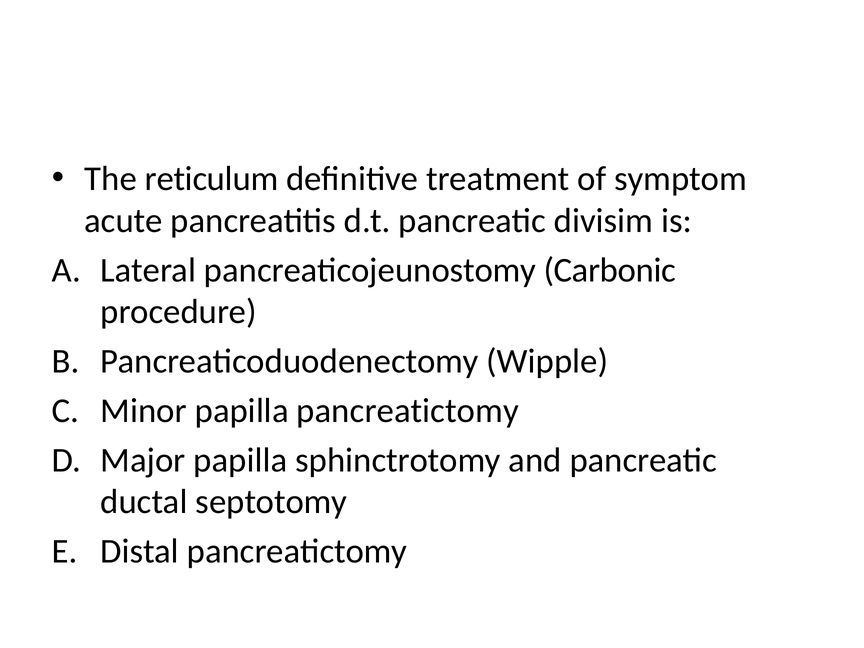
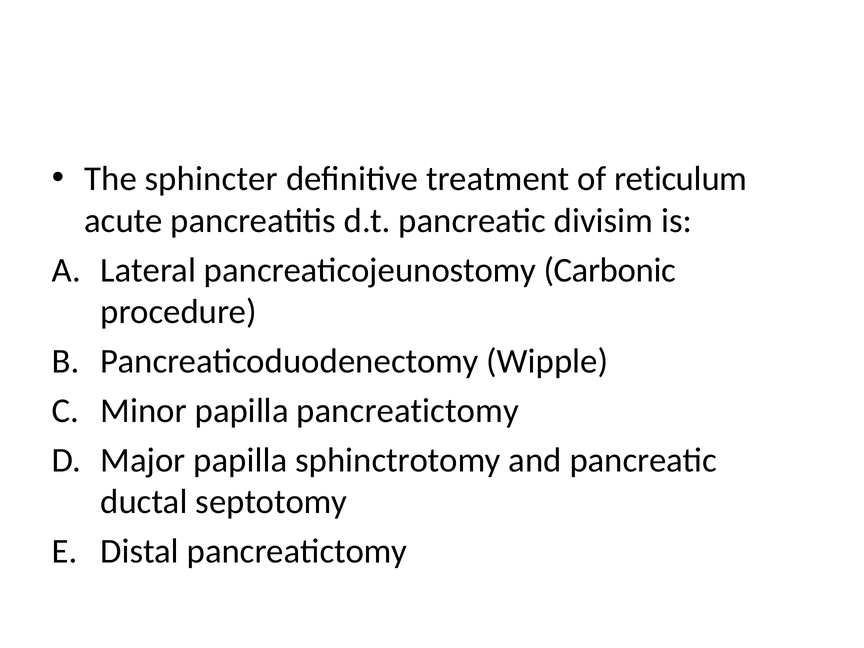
reticulum: reticulum -> sphincter (211, 179)
symptom: symptom -> reticulum (681, 179)
